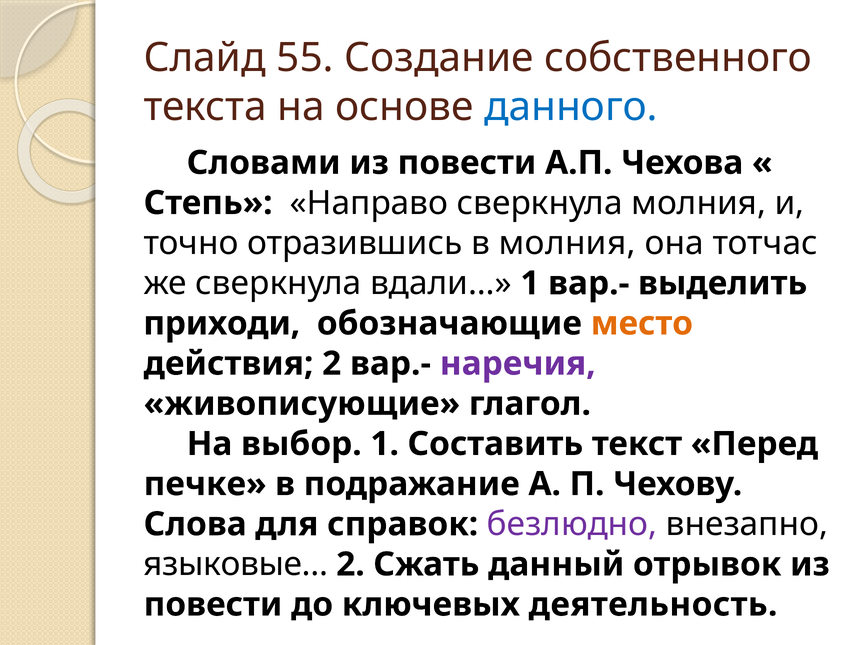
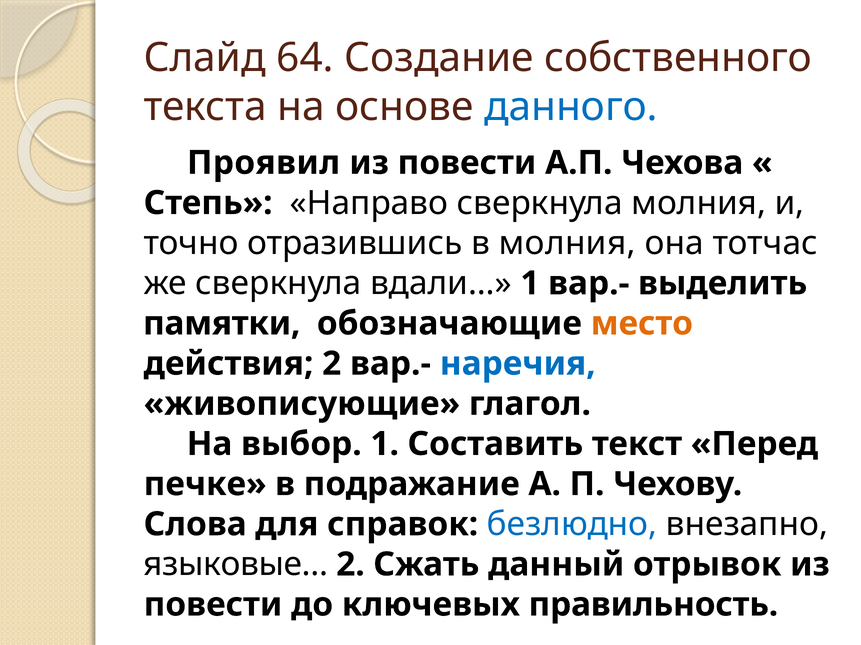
55: 55 -> 64 (305, 58)
Словами: Словами -> Проявил (264, 163)
приходи: приходи -> памятки (222, 324)
наречия colour: purple -> blue (518, 364)
безлюдно colour: purple -> blue (572, 525)
деятельность: деятельность -> правильность (653, 605)
